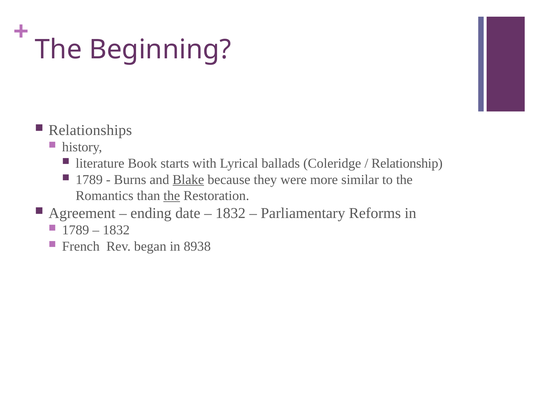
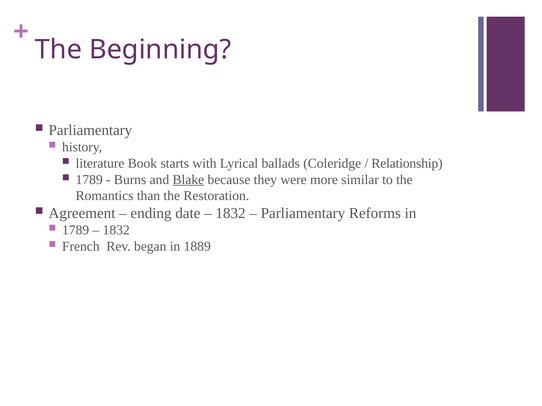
Relationships: Relationships -> Parliamentary (90, 130)
the underline: present -> none (172, 196)
8938: 8938 -> 1889 (197, 247)
